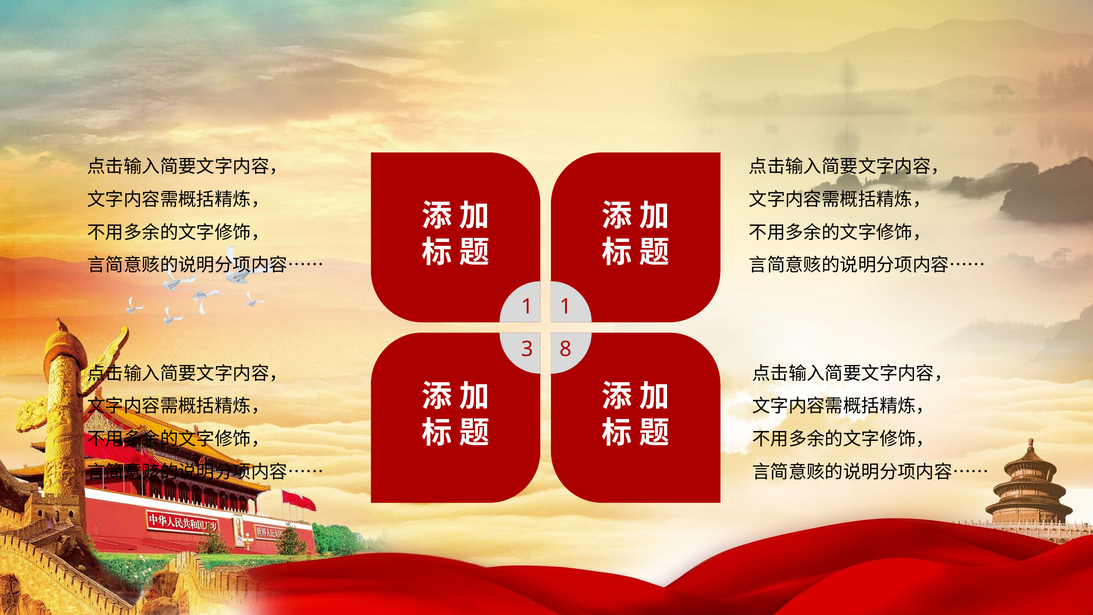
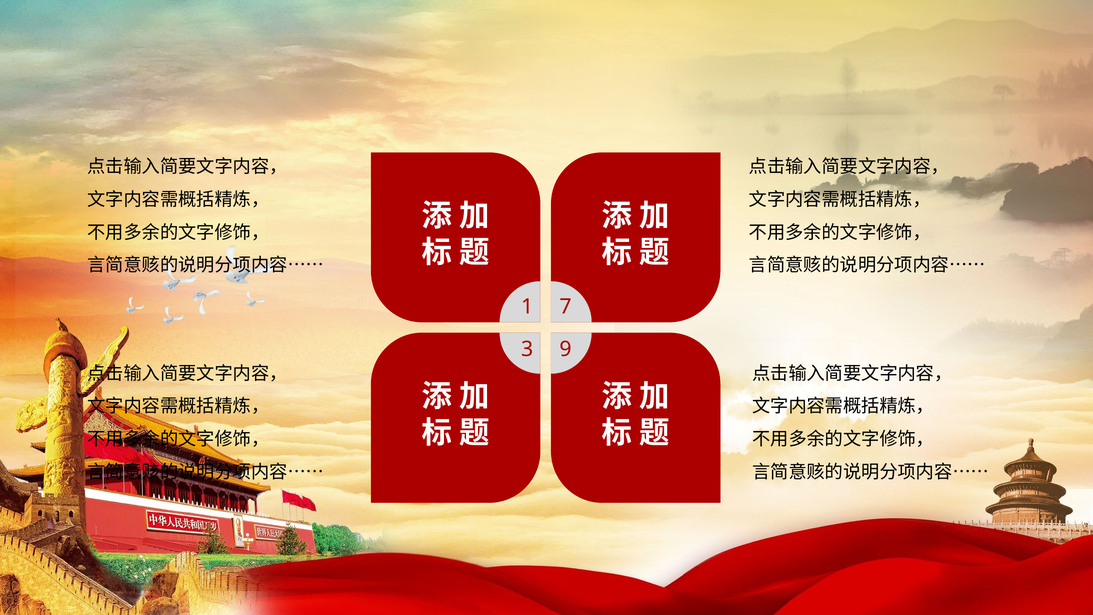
1 1: 1 -> 7 (566, 307)
8: 8 -> 9 (566, 349)
